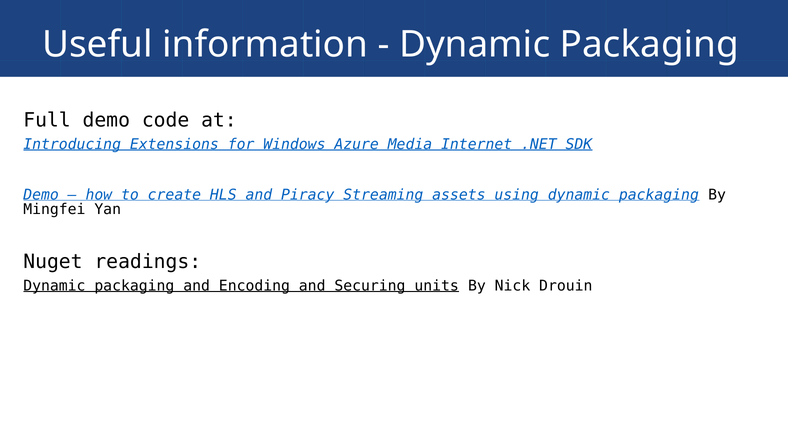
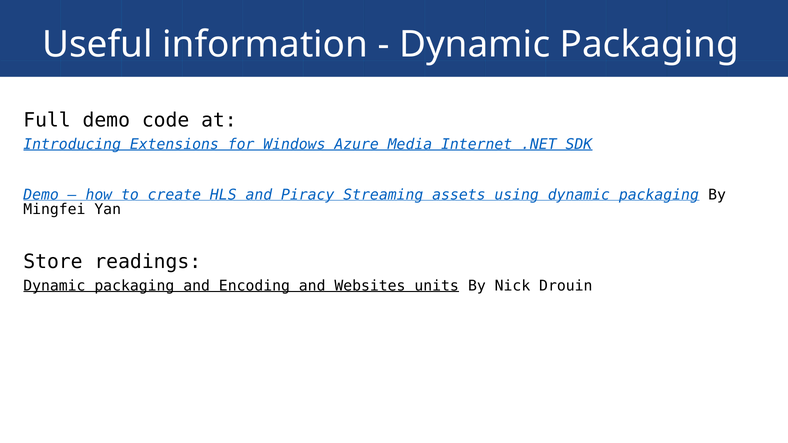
Nuget: Nuget -> Store (53, 262)
Securing: Securing -> Websites (370, 286)
